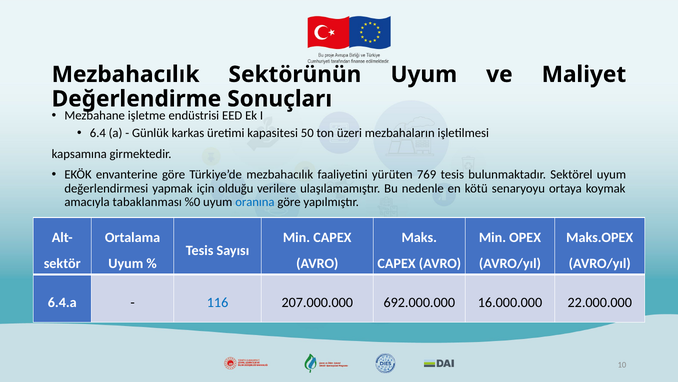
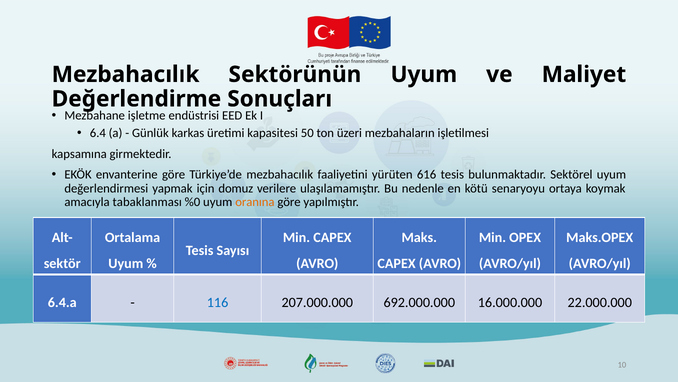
769: 769 -> 616 (427, 174)
olduğu: olduğu -> domuz (236, 188)
oranına colour: blue -> orange (255, 202)
